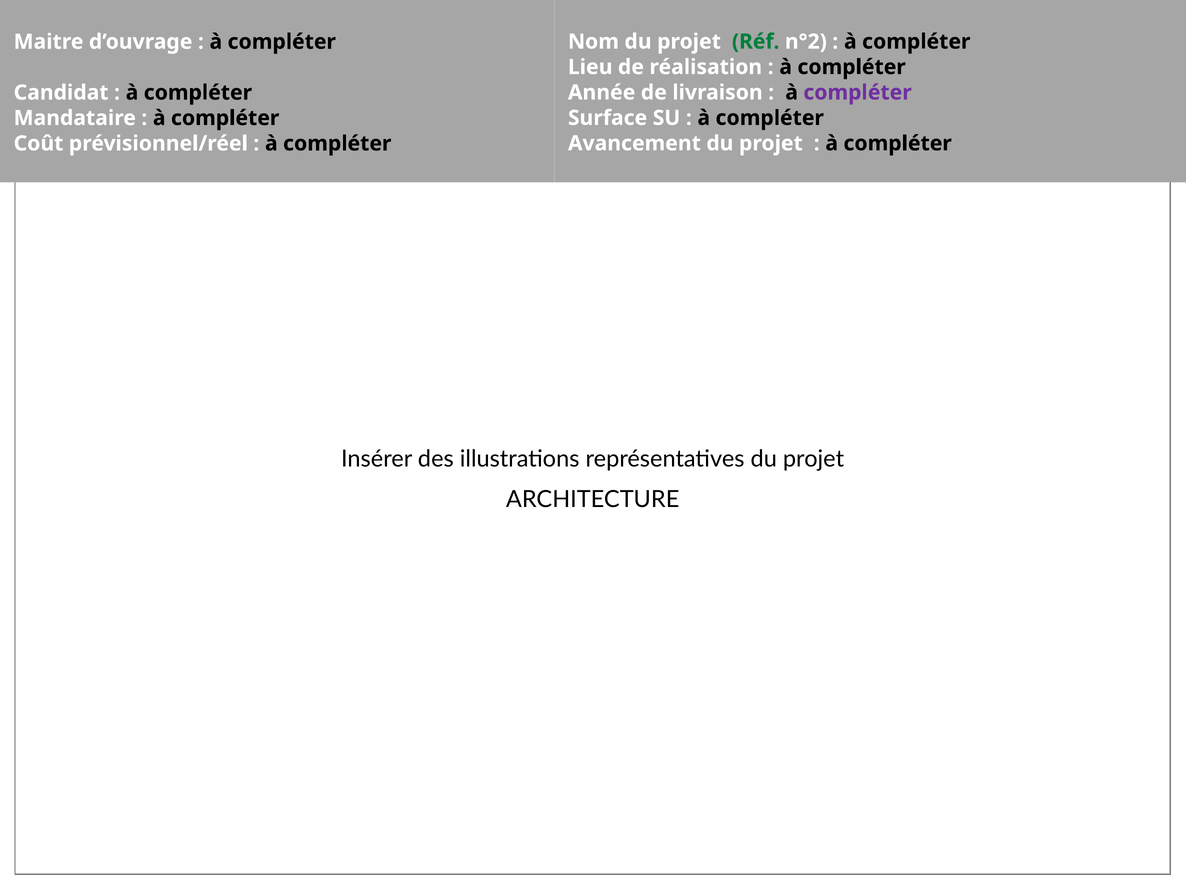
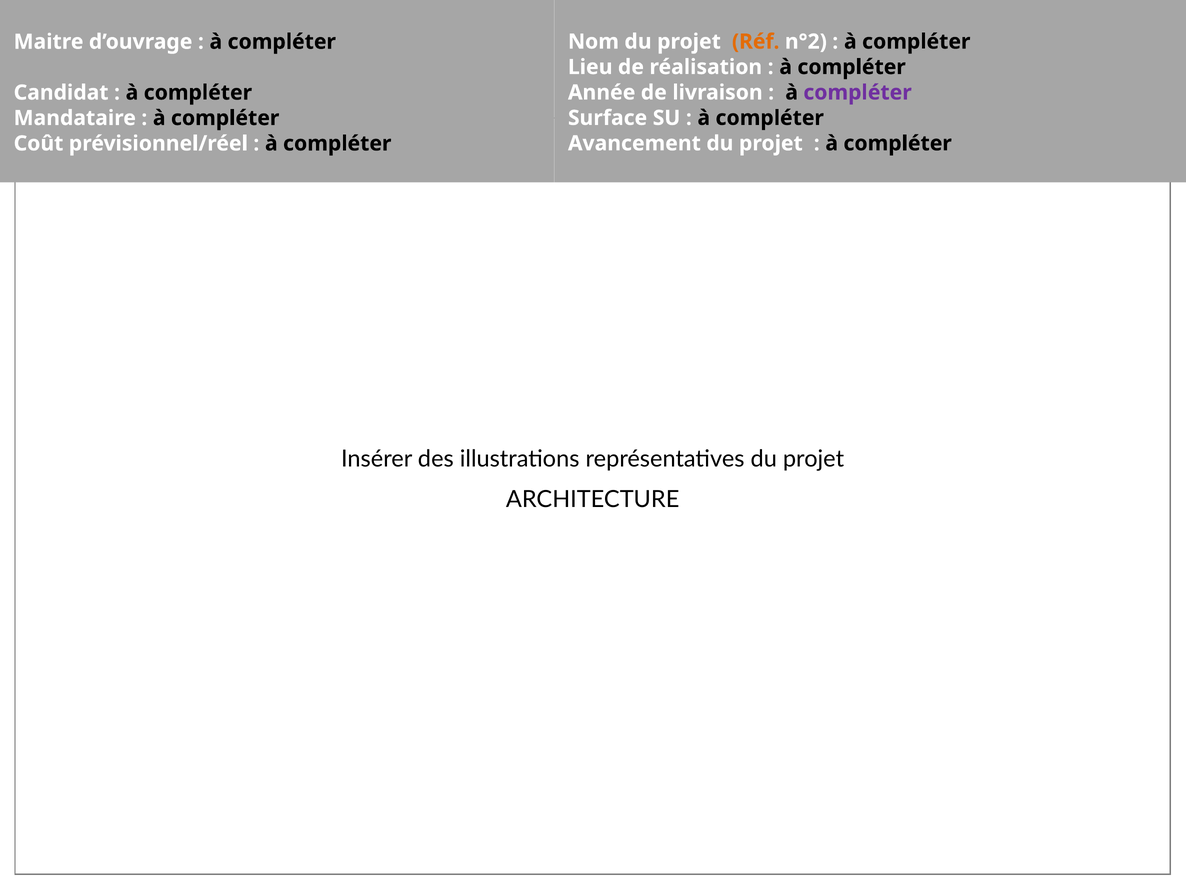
Réf colour: green -> orange (756, 42)
